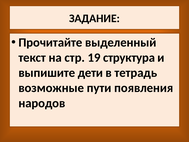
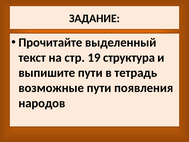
выпишите дети: дети -> пути (90, 73)
